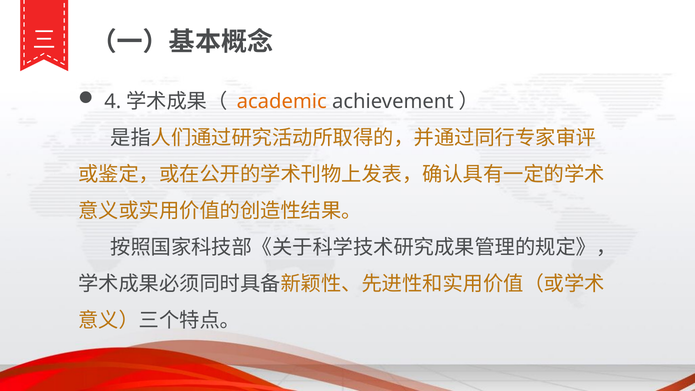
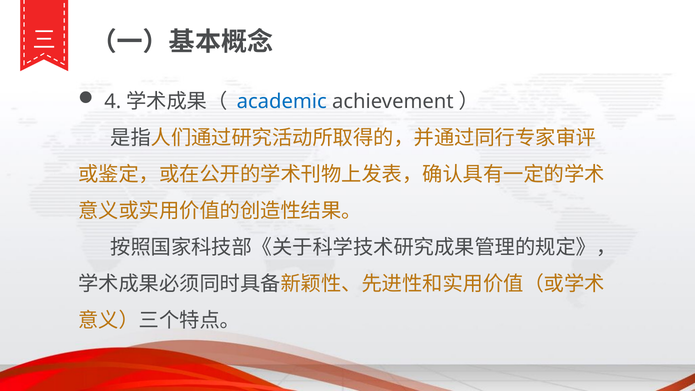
academic colour: orange -> blue (282, 102)
